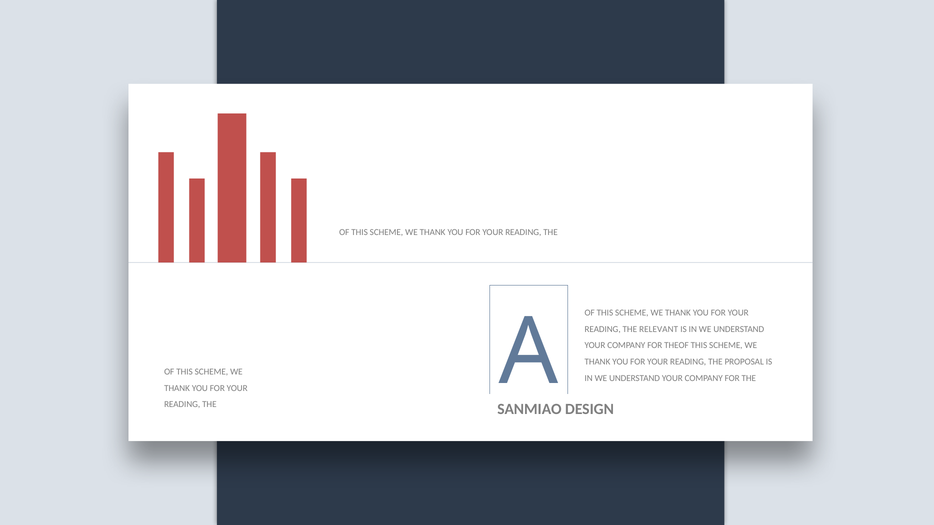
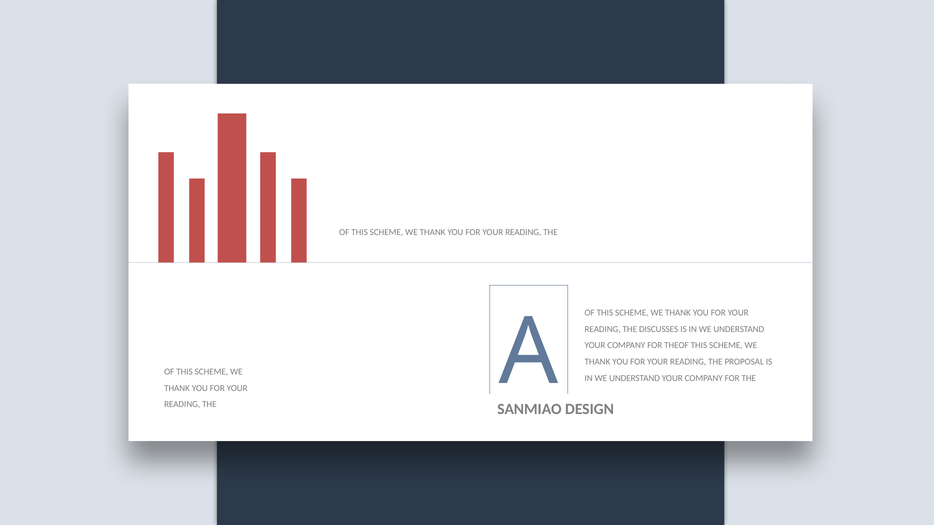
RELEVANT: RELEVANT -> DISCUSSES (659, 329)
